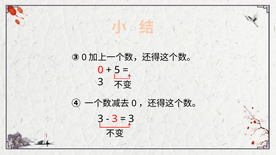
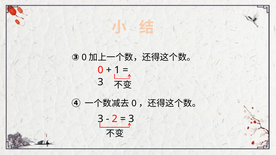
5: 5 -> 1 (117, 70)
3: 3 -> 2 (115, 119)
